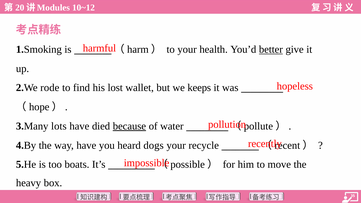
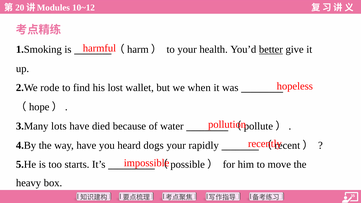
keeps: keeps -> when (199, 88)
because underline: present -> none (129, 126)
recycle: recycle -> rapidly (204, 145)
boats: boats -> starts (77, 165)
